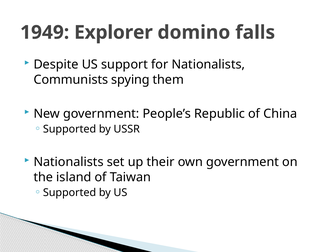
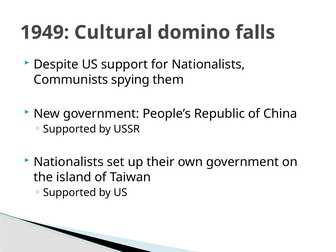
Explorer: Explorer -> Cultural (113, 32)
